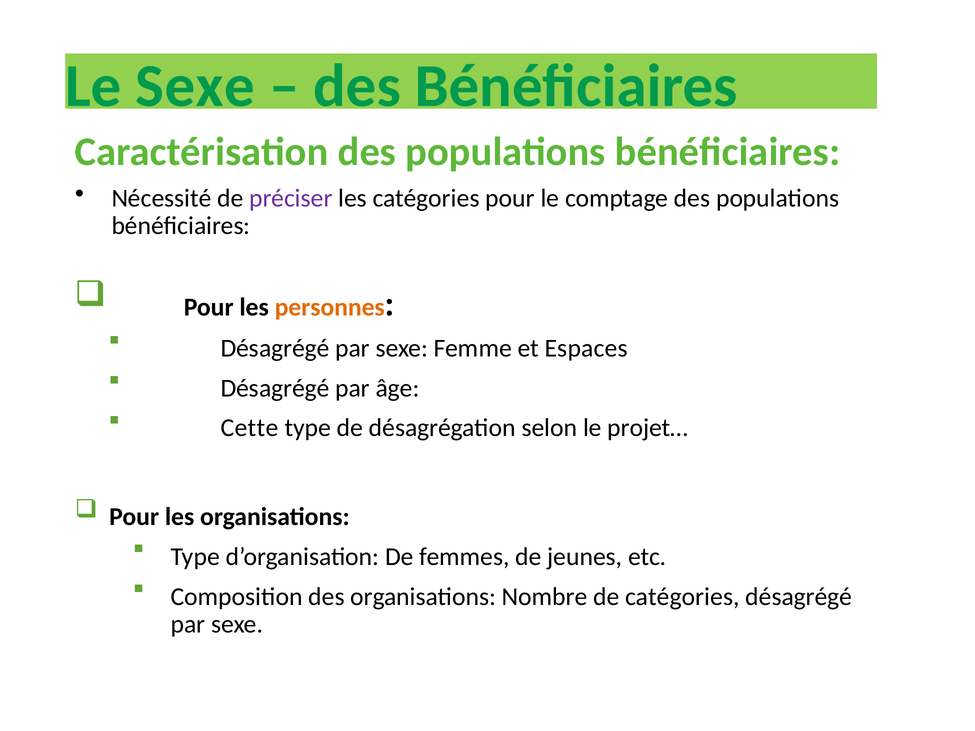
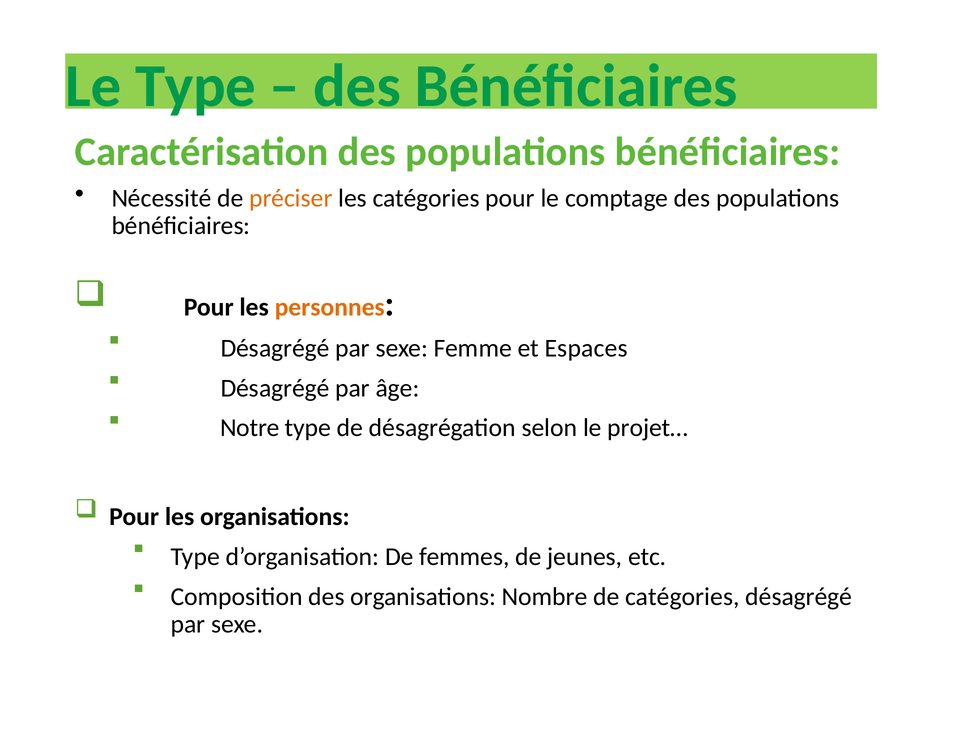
Le Sexe: Sexe -> Type (196, 86)
préciser colour: purple -> orange (291, 198)
Cette: Cette -> Notre (250, 428)
